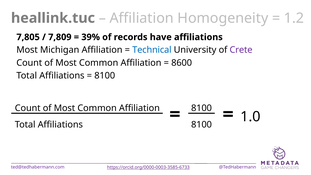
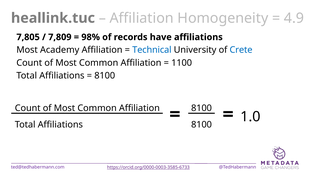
1.2: 1.2 -> 4.9 (294, 18)
39%: 39% -> 98% (91, 37)
Michigan: Michigan -> Academy (60, 50)
Crete colour: purple -> blue (241, 50)
8600: 8600 -> 1100 (182, 63)
